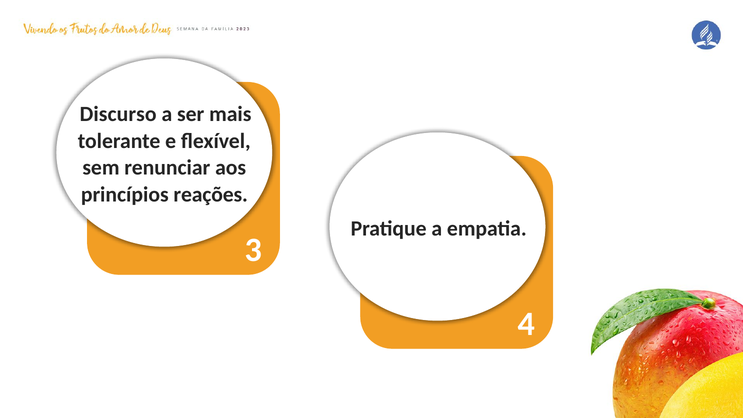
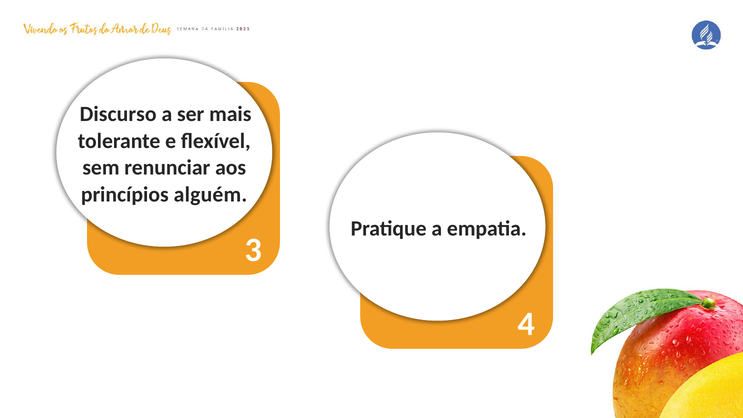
reações: reações -> alguém (210, 195)
